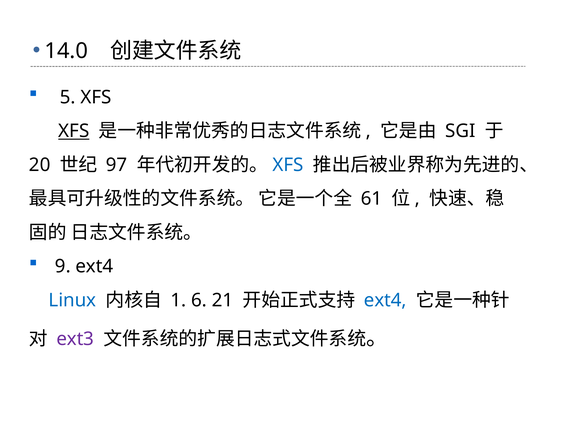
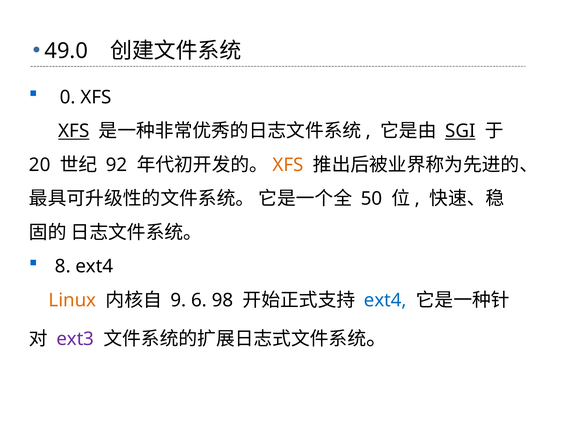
14.0: 14.0 -> 49.0 (66, 51)
5: 5 -> 0 (68, 97)
SGI underline: none -> present (460, 131)
97: 97 -> 92 (117, 165)
XFS colour: blue -> orange (288, 165)
61: 61 -> 50 (372, 198)
9: 9 -> 8 (63, 266)
Linux colour: blue -> orange (72, 300)
1: 1 -> 9 (178, 300)
21: 21 -> 98 (223, 300)
